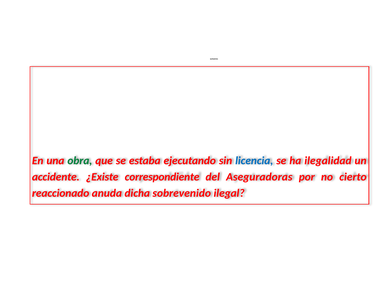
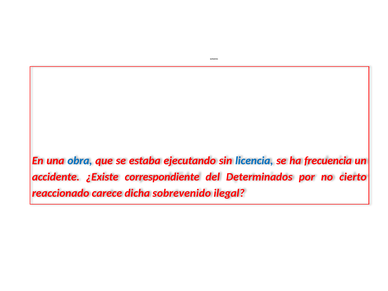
obra colour: green -> blue (80, 161)
ilegalidad: ilegalidad -> frecuencia (328, 161)
Aseguradoras: Aseguradoras -> Determinados (259, 177)
anuda: anuda -> carece (107, 193)
